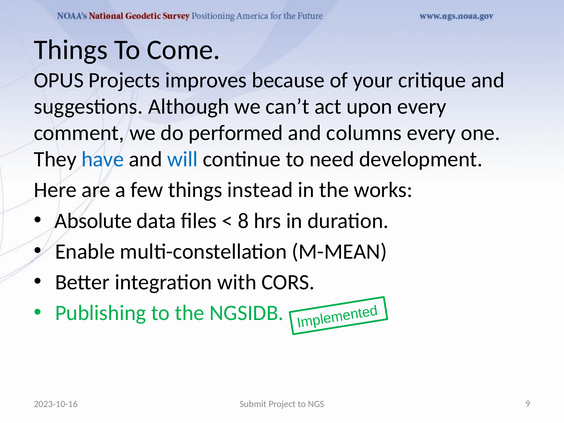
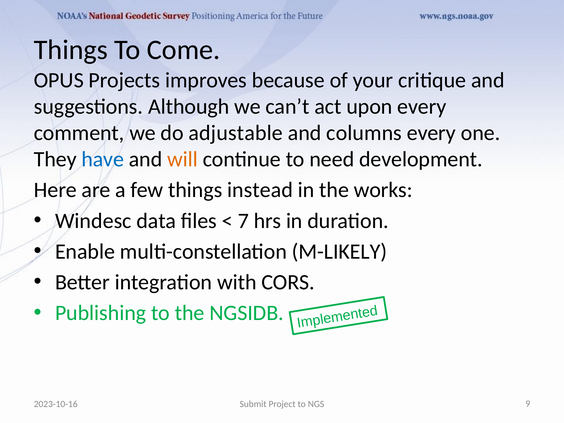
performed: performed -> adjustable (236, 133)
will colour: blue -> orange (182, 159)
Absolute: Absolute -> Windesc (93, 221)
8: 8 -> 7 (243, 221)
M-MEAN: M-MEAN -> M-LIKELY (340, 252)
